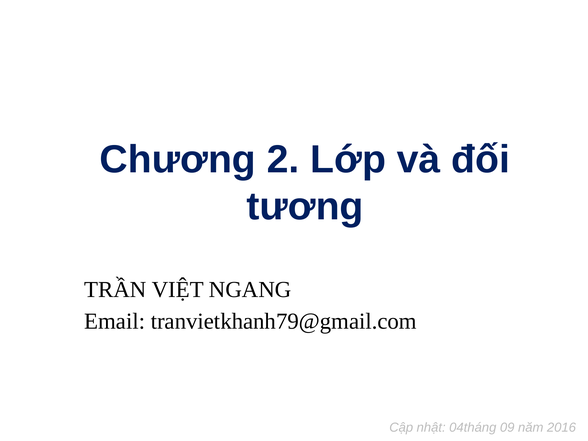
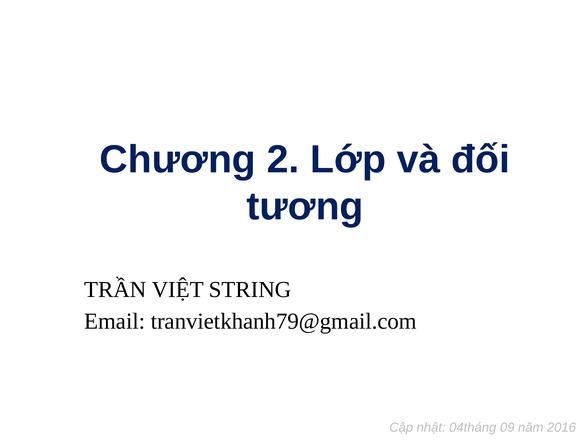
NGANG: NGANG -> STRING (250, 290)
